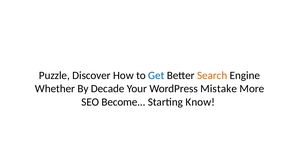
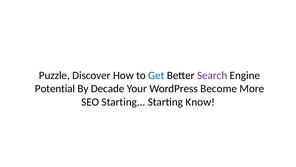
Search colour: orange -> purple (212, 75)
Whether: Whether -> Potential (55, 89)
Mistake: Mistake -> Become (219, 89)
SEO Become: Become -> Starting (123, 102)
